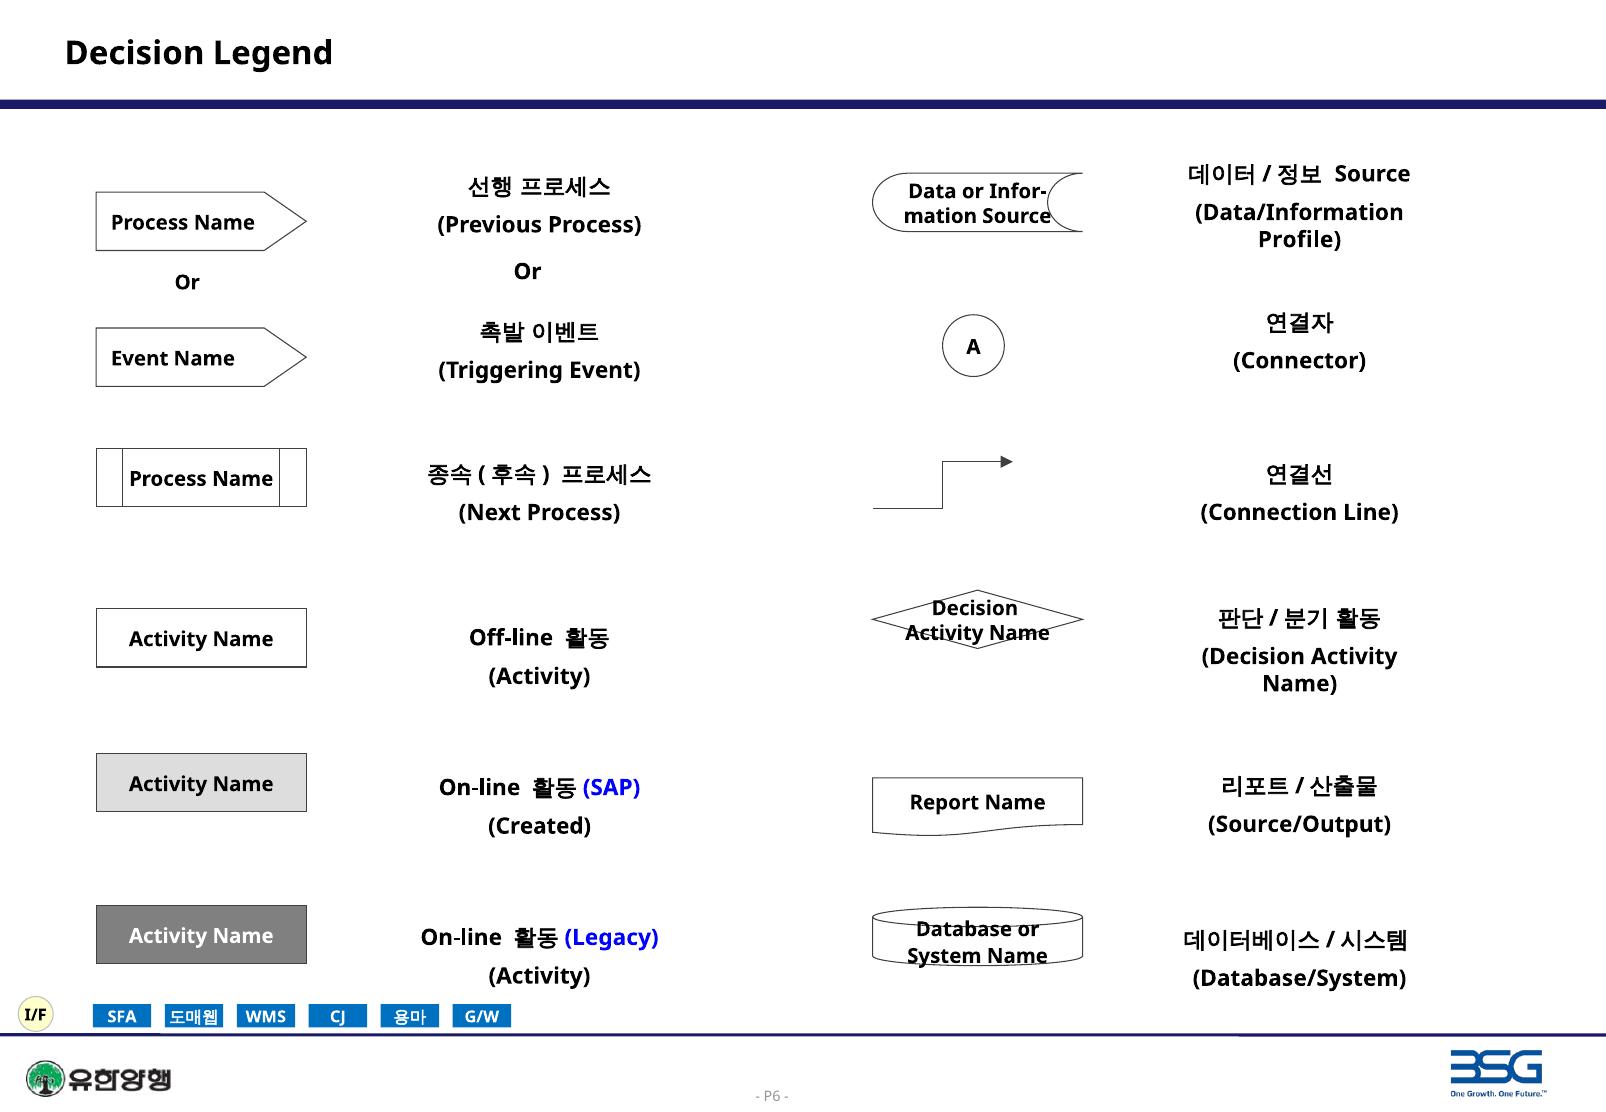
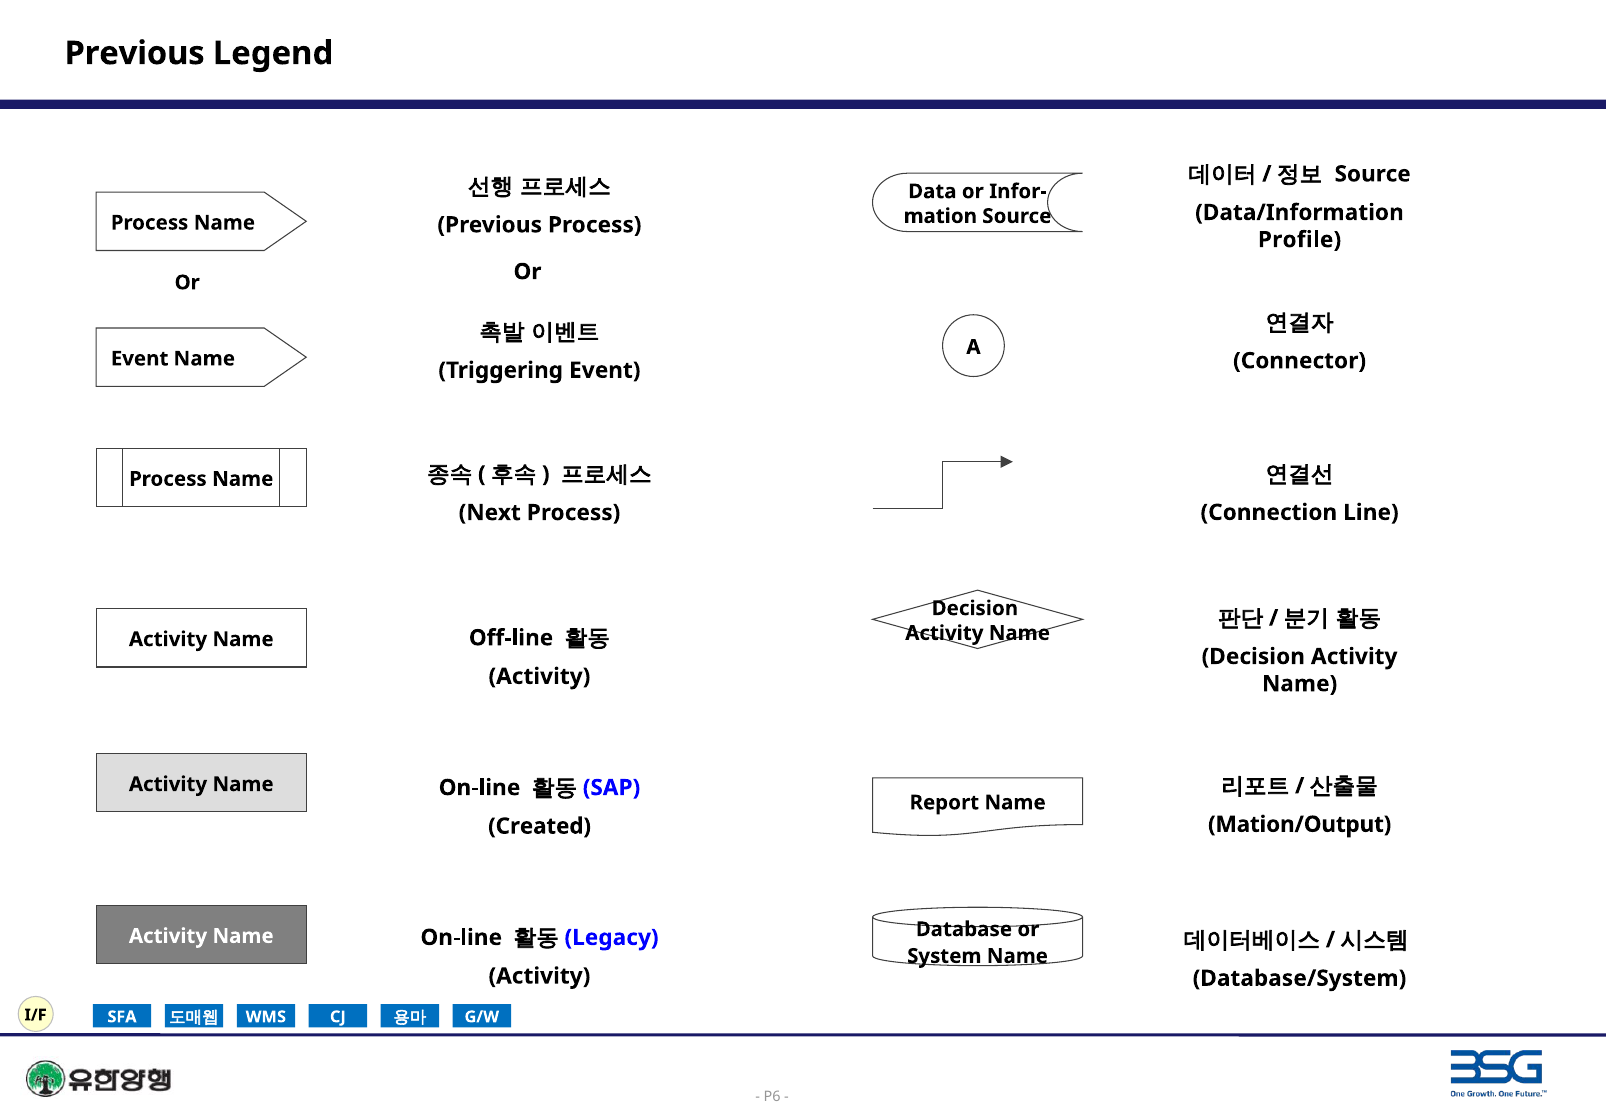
Decision: Decision -> Previous (135, 53)
Source/Output: Source/Output -> Mation/Output (1300, 824)
